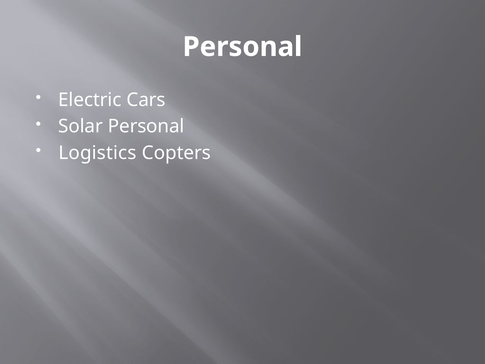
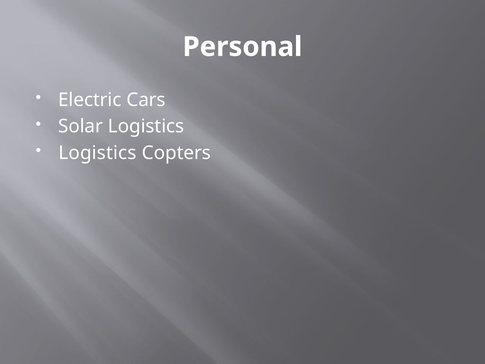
Solar Personal: Personal -> Logistics (146, 126)
